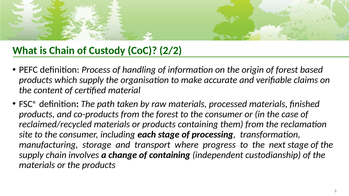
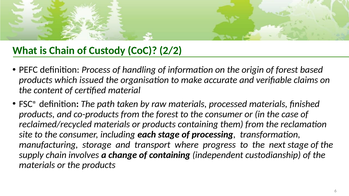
which supply: supply -> issued (91, 80)
